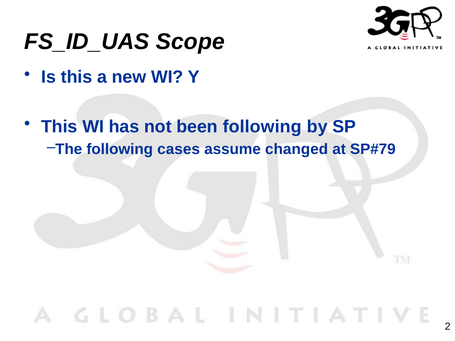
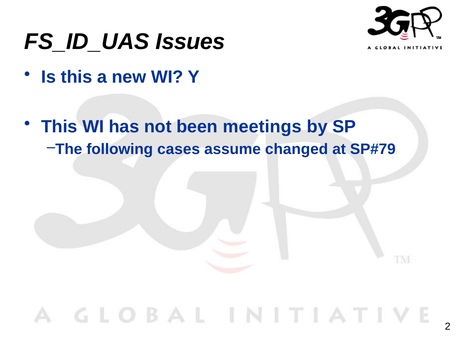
Scope: Scope -> Issues (190, 42)
been following: following -> meetings (262, 127)
